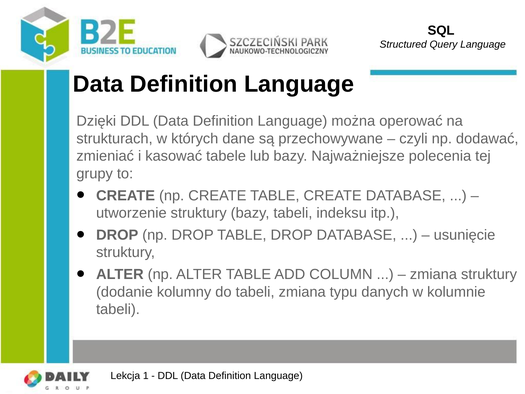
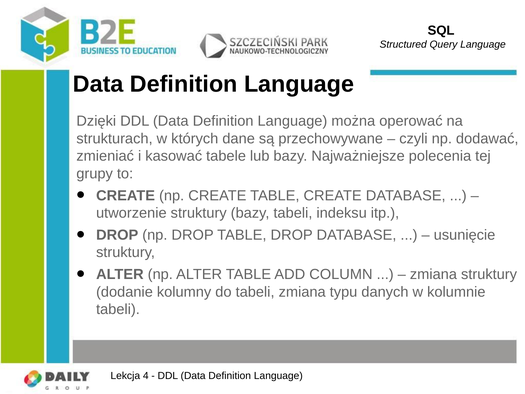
1: 1 -> 4 (146, 376)
